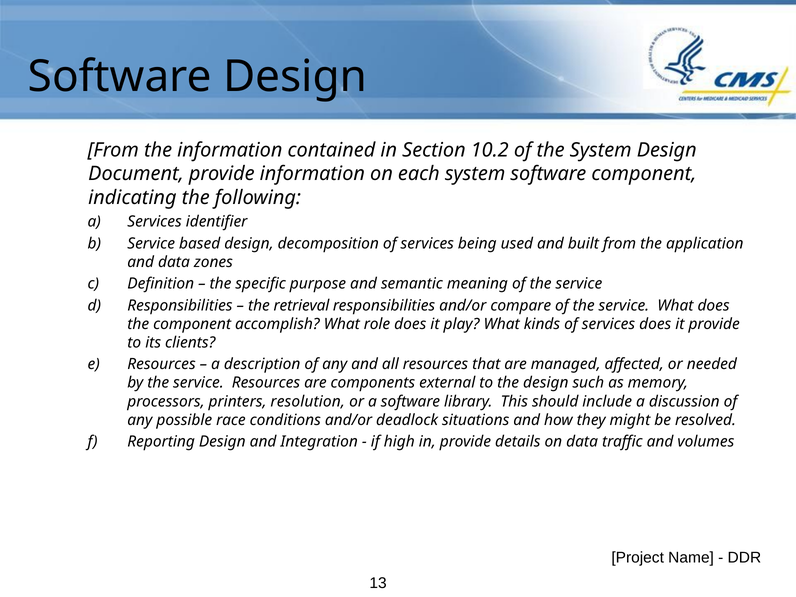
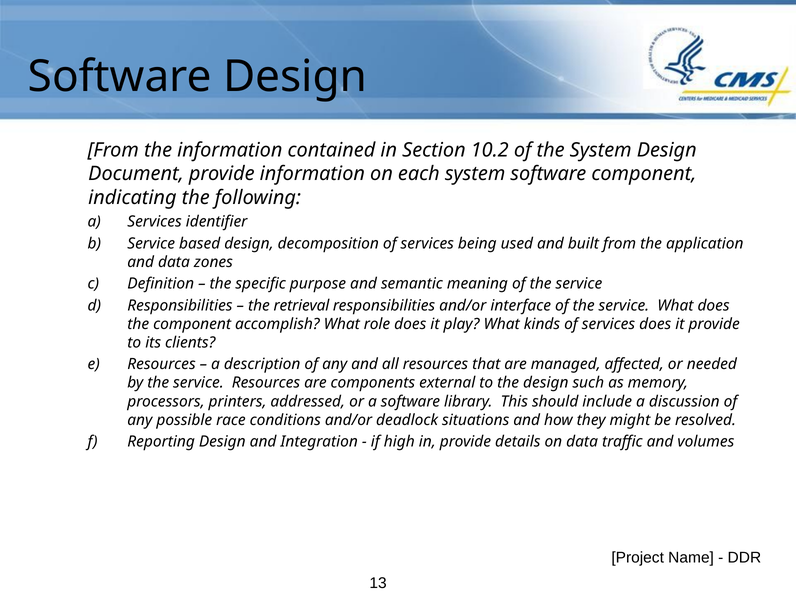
compare: compare -> interface (521, 305)
resolution: resolution -> addressed (308, 401)
